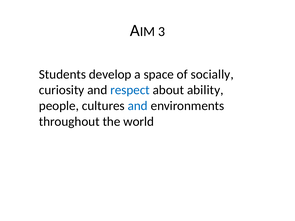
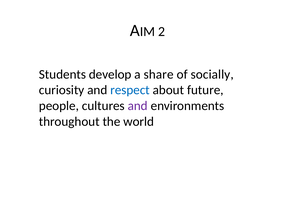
3: 3 -> 2 (162, 32)
space: space -> share (159, 74)
ability: ability -> future (205, 90)
and colour: blue -> purple (138, 106)
